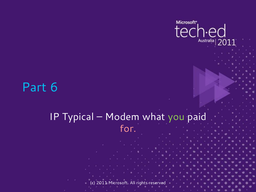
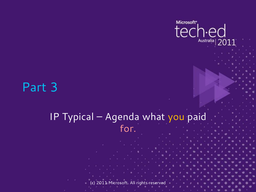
6: 6 -> 3 (54, 87)
Modem: Modem -> Agenda (122, 117)
you colour: light green -> yellow (176, 117)
